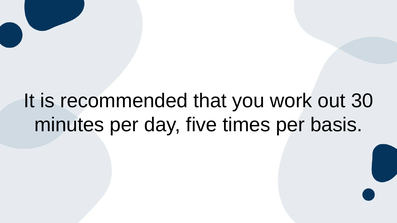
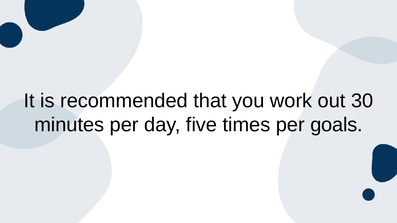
basis: basis -> goals (336, 125)
